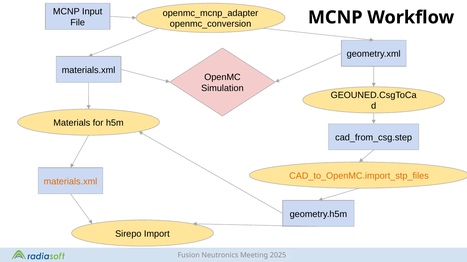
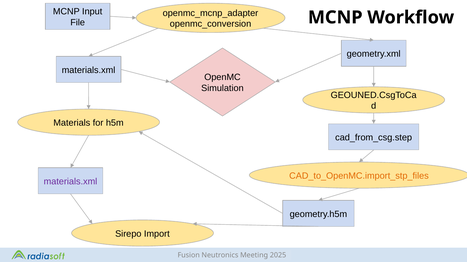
materials.xml colour: orange -> purple (70, 182)
